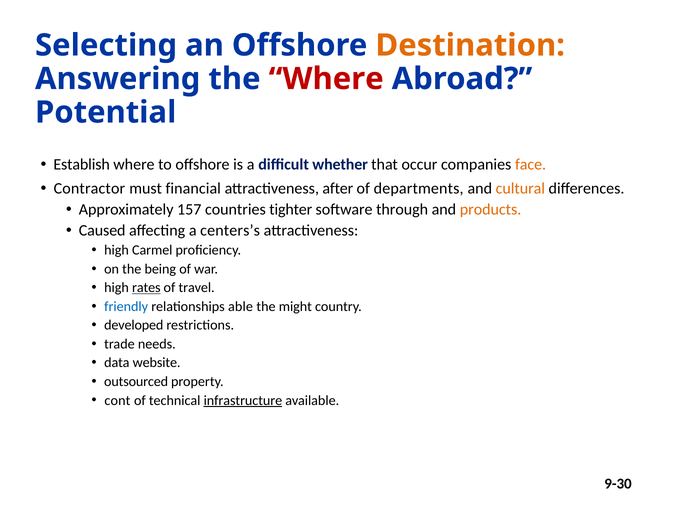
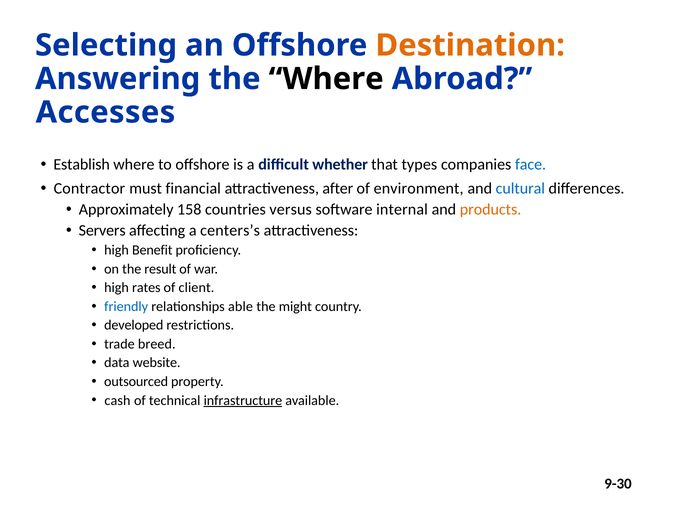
Where colour: red -> black (326, 79)
Potential: Potential -> Accesses (105, 112)
occur: occur -> types (419, 165)
face colour: orange -> blue (531, 165)
departments: departments -> environment (419, 189)
cultural colour: orange -> blue (520, 189)
157: 157 -> 158 (189, 210)
tighter: tighter -> versus (291, 210)
through: through -> internal (402, 210)
Caused: Caused -> Servers (102, 231)
Carmel: Carmel -> Benefit (152, 250)
being: being -> result (160, 269)
rates underline: present -> none (146, 288)
travel: travel -> client (197, 288)
needs: needs -> breed (157, 344)
cont: cont -> cash (117, 401)
